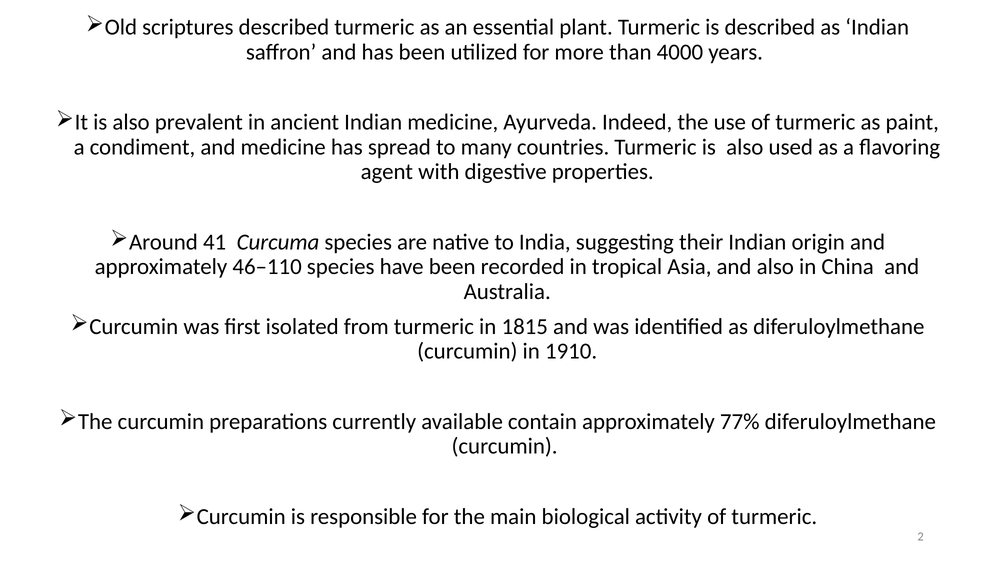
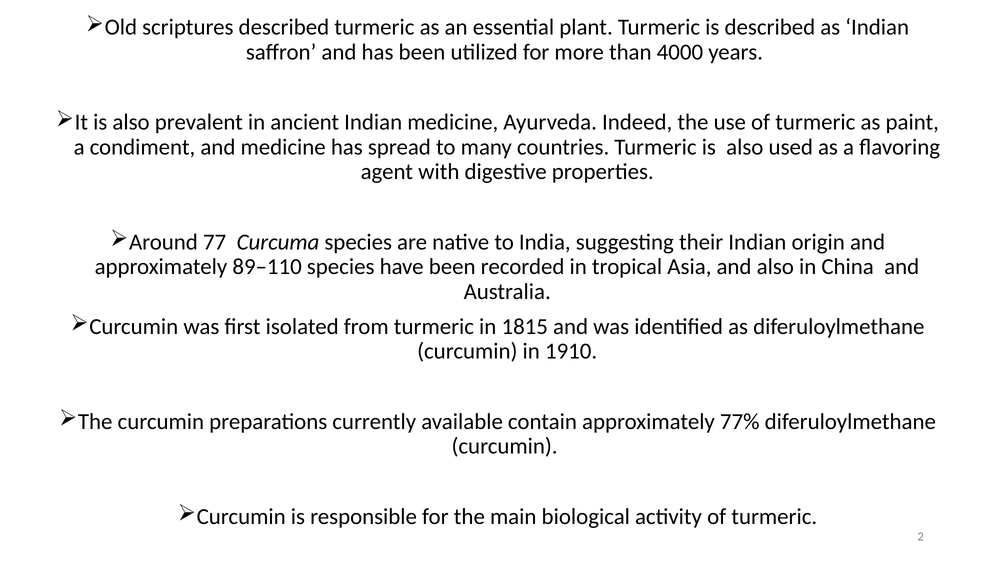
41: 41 -> 77 (215, 242)
46–110: 46–110 -> 89–110 (267, 267)
